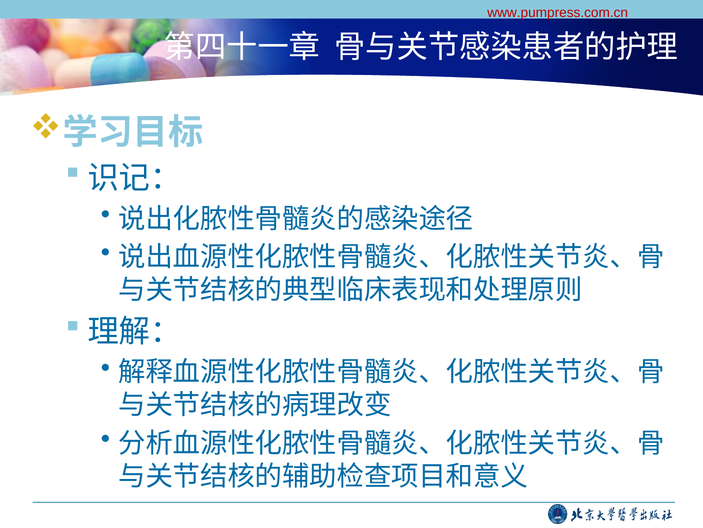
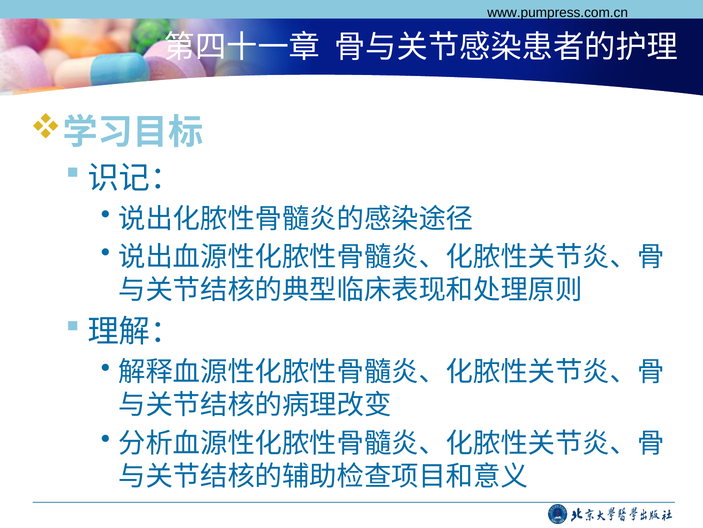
www.pumpress.com.cn colour: red -> black (558, 13)
